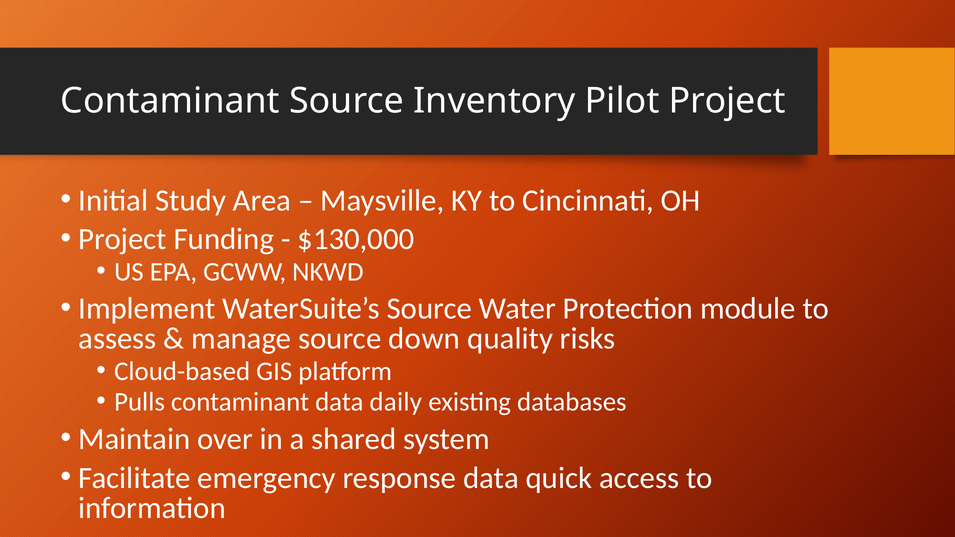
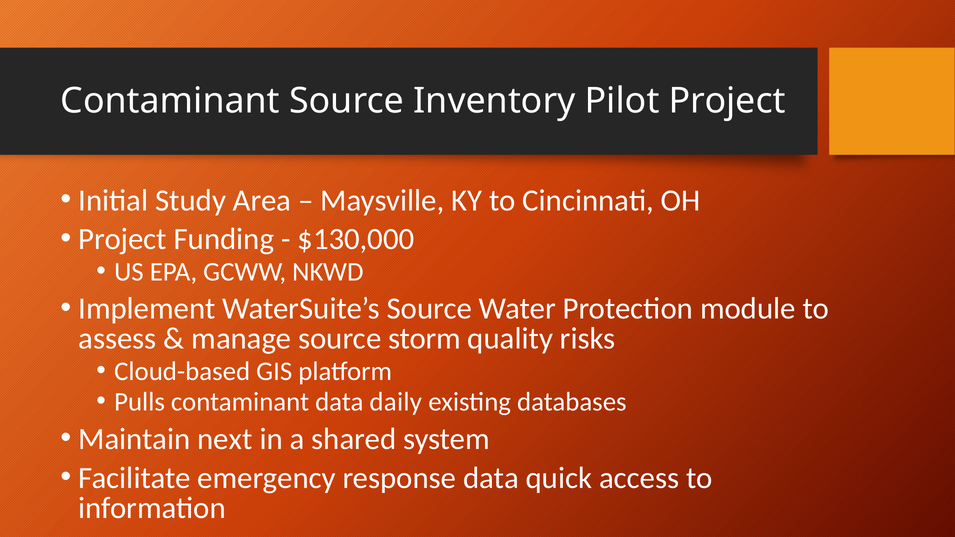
down: down -> storm (425, 339)
over: over -> next (225, 439)
